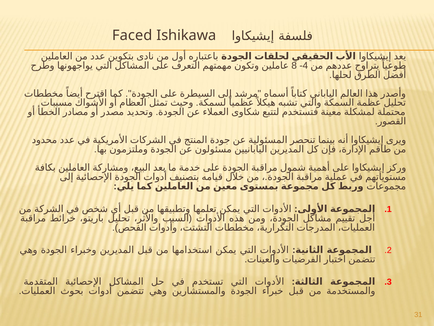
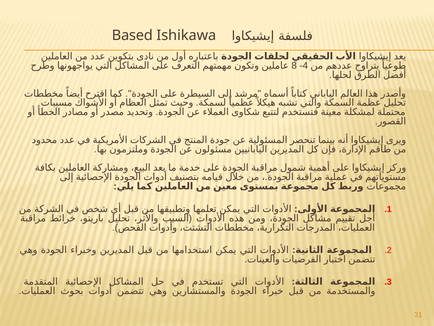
Faced: Faced -> Based (132, 35)
